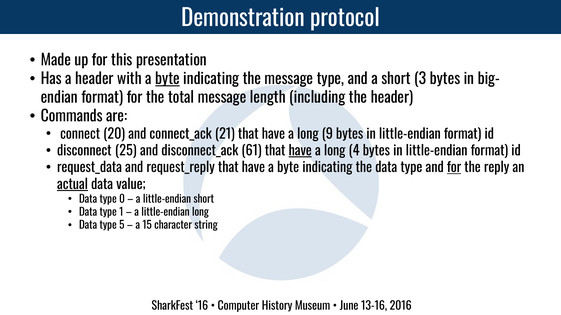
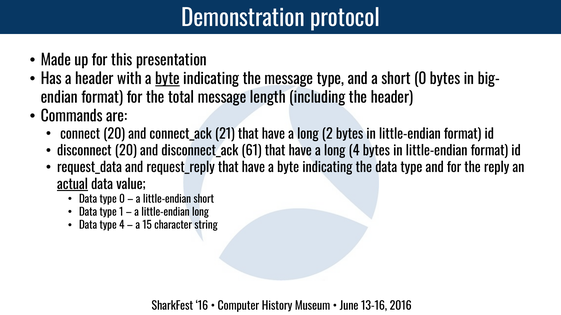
short 3: 3 -> 0 (420, 79)
9: 9 -> 2 (327, 134)
disconnect 25: 25 -> 20 (126, 151)
have underline: present -> none (300, 151)
for underline: present -> none (454, 168)
type 5: 5 -> 4 (122, 226)
